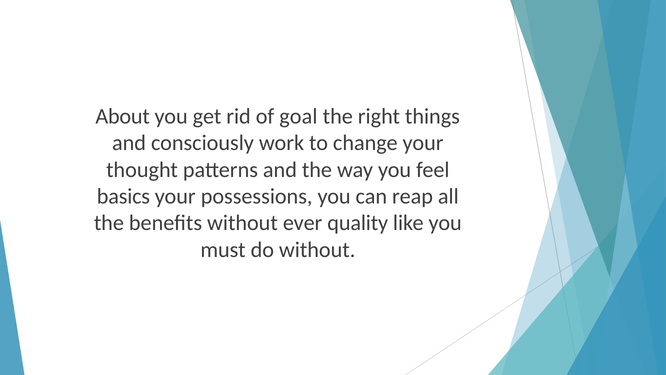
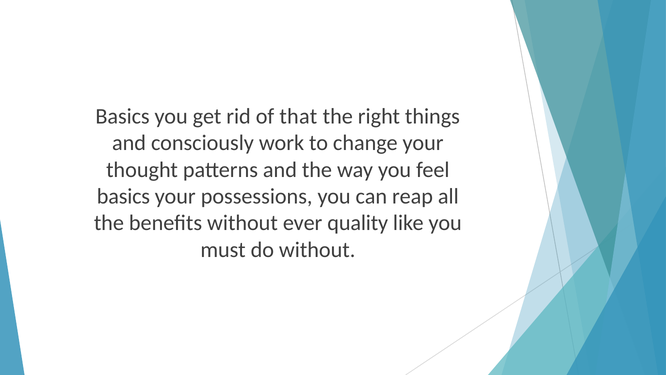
About: About -> Basics (123, 116)
goal: goal -> that (298, 116)
